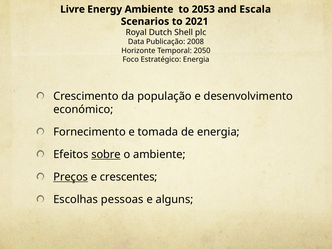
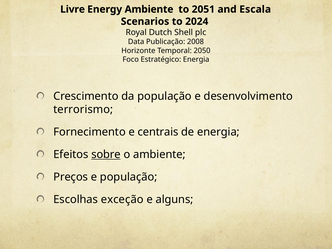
2053: 2053 -> 2051 (203, 9)
2021: 2021 -> 2024 (197, 21)
económico: económico -> terrorismo (83, 109)
tomada: tomada -> centrais (158, 132)
Preços underline: present -> none (71, 177)
e crescentes: crescentes -> população (129, 177)
pessoas: pessoas -> exceção (122, 199)
